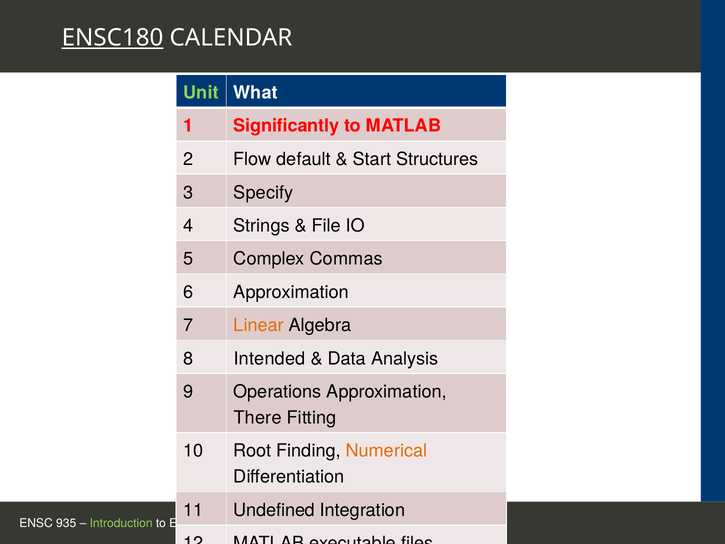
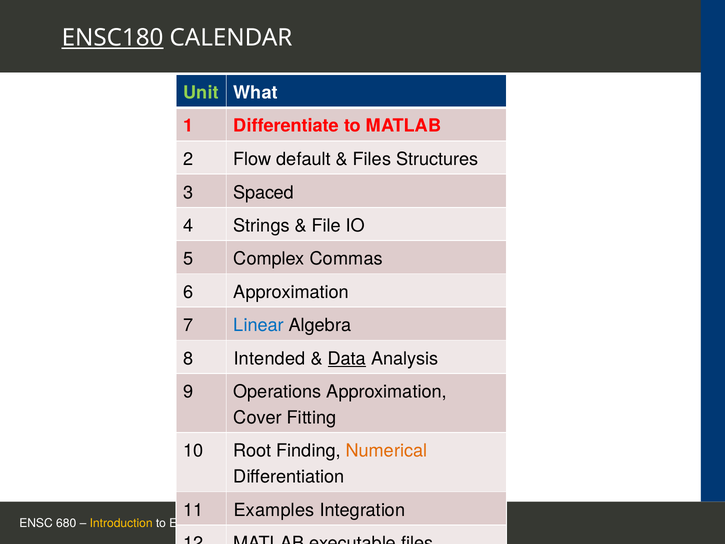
Significantly: Significantly -> Differentiate (286, 126)
Start: Start -> Files (372, 159)
Specify: Specify -> Spaced (264, 192)
Linear colour: orange -> blue (259, 325)
Data underline: none -> present (347, 358)
There: There -> Cover (258, 418)
Undefined: Undefined -> Examples (274, 510)
935: 935 -> 680 (66, 523)
Introduction colour: light green -> yellow (121, 523)
